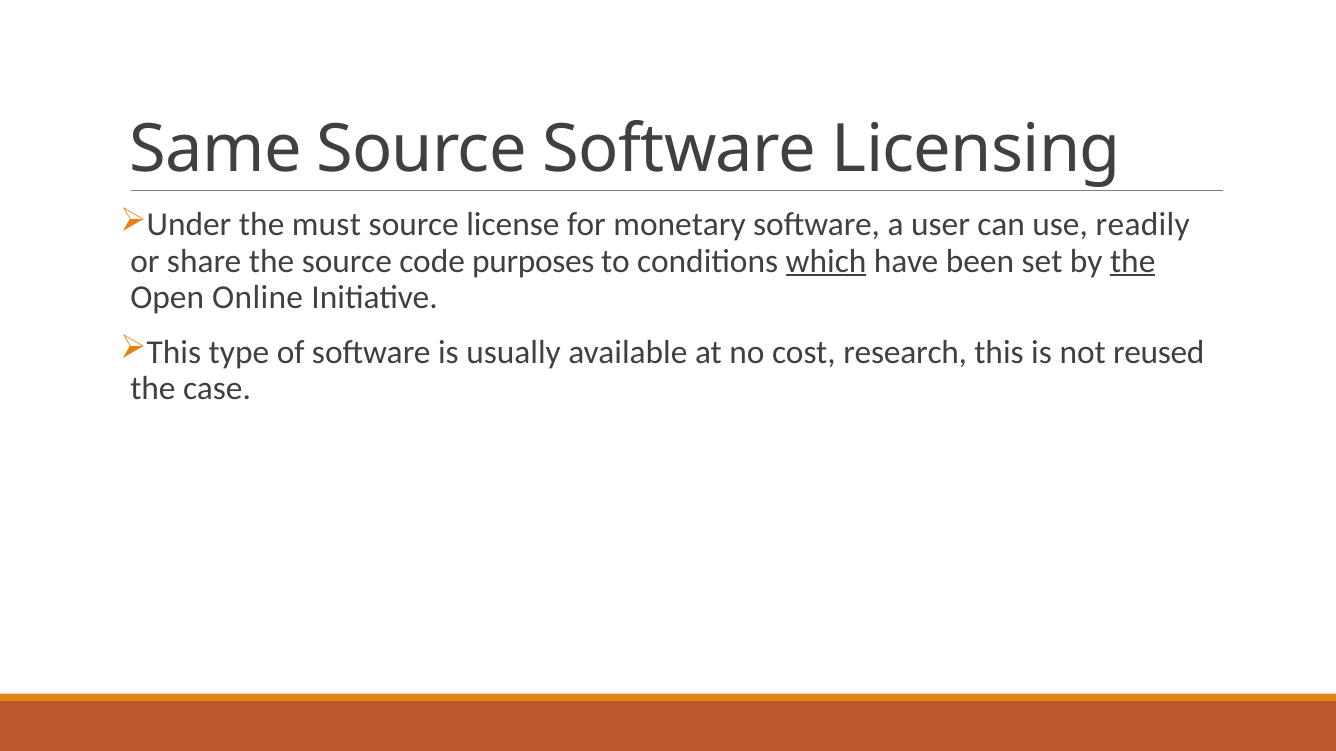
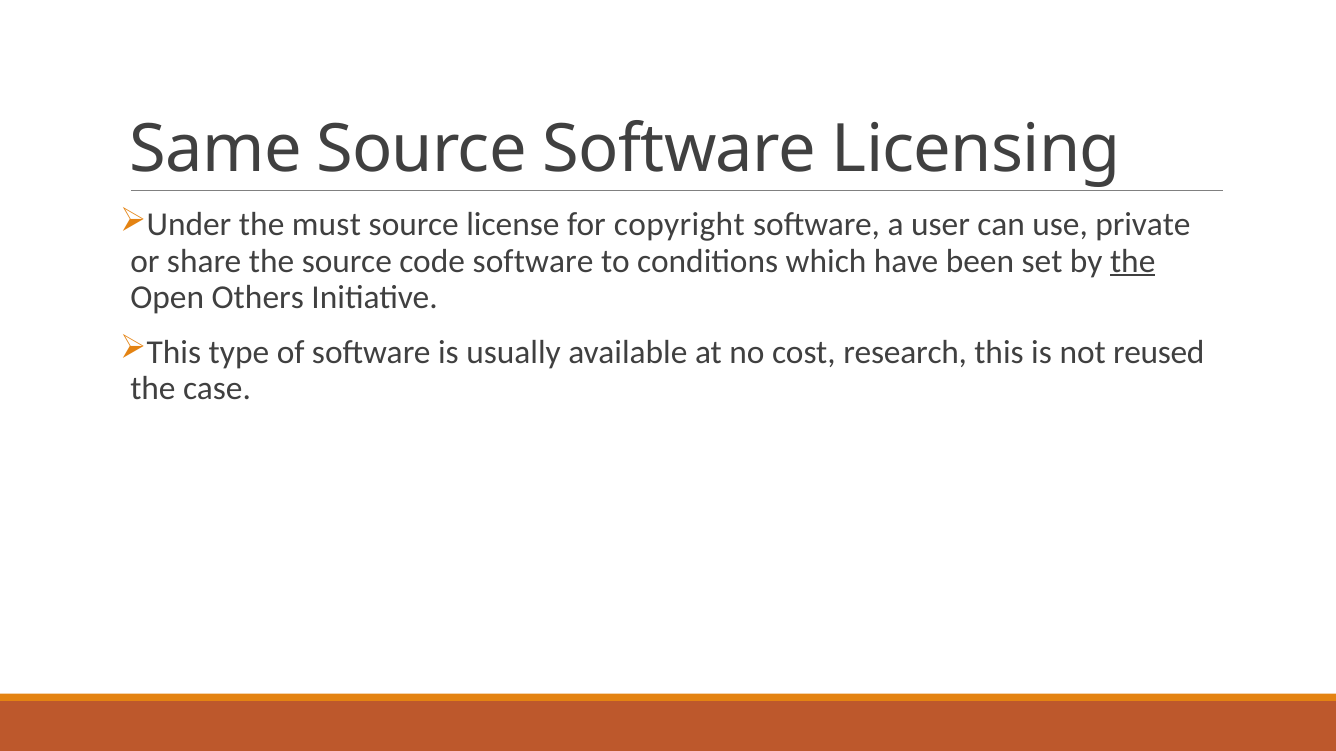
monetary: monetary -> copyright (679, 225)
readily: readily -> private (1143, 225)
code purposes: purposes -> software (533, 261)
which underline: present -> none (826, 261)
Online: Online -> Others (258, 297)
